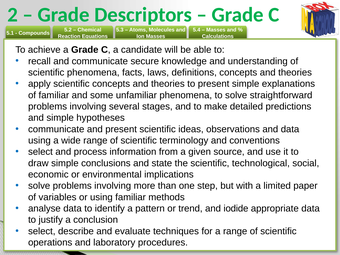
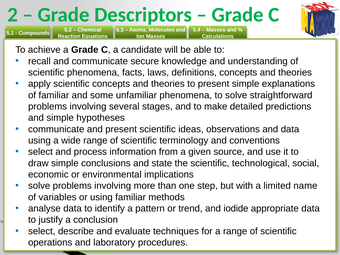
paper: paper -> name (305, 186)
